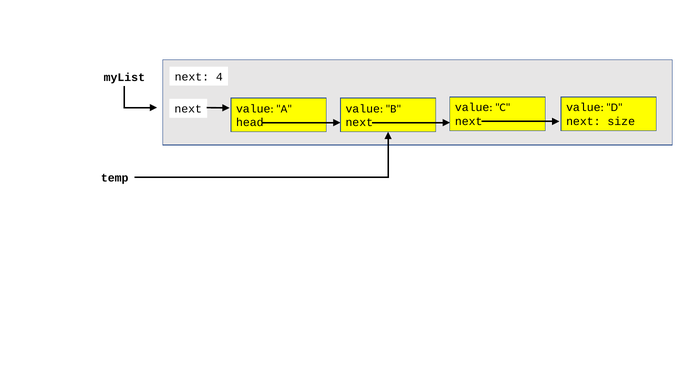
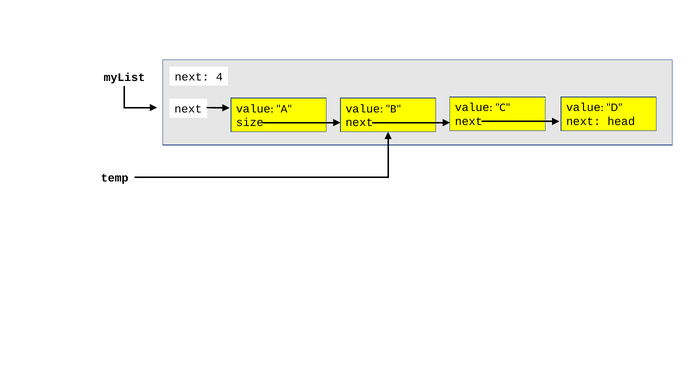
size: size -> head (621, 121)
head: head -> size (250, 123)
